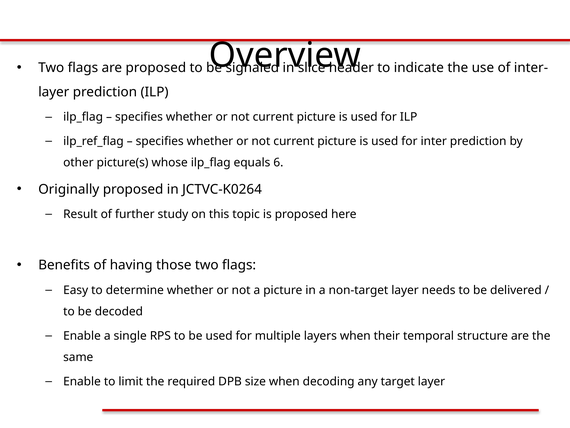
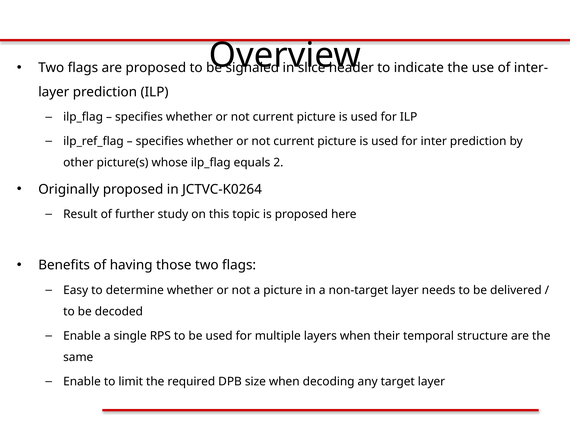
6: 6 -> 2 (278, 162)
